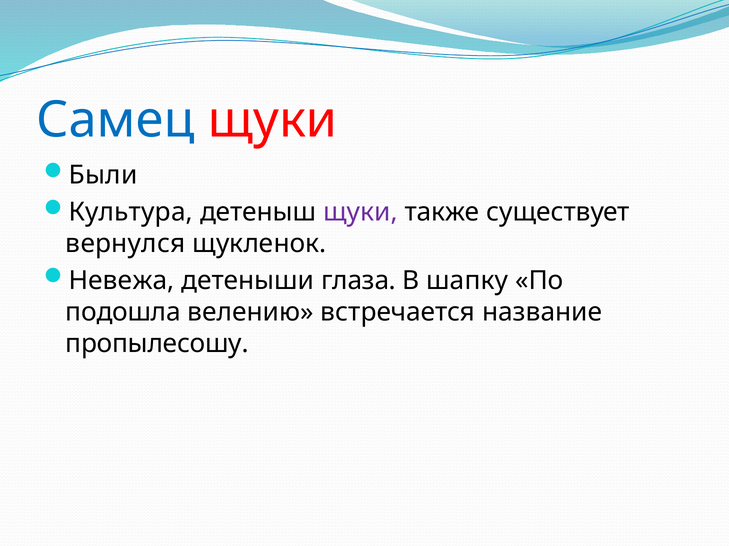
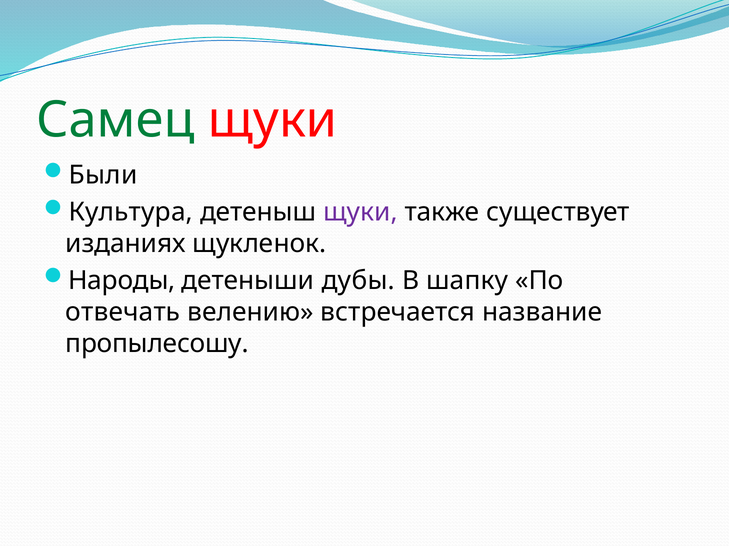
Самец colour: blue -> green (116, 120)
вернулся: вернулся -> изданиях (126, 244)
Невежа: Невежа -> Народы (122, 281)
глаза: глаза -> дубы (358, 281)
подошла: подошла -> отвечать (123, 312)
